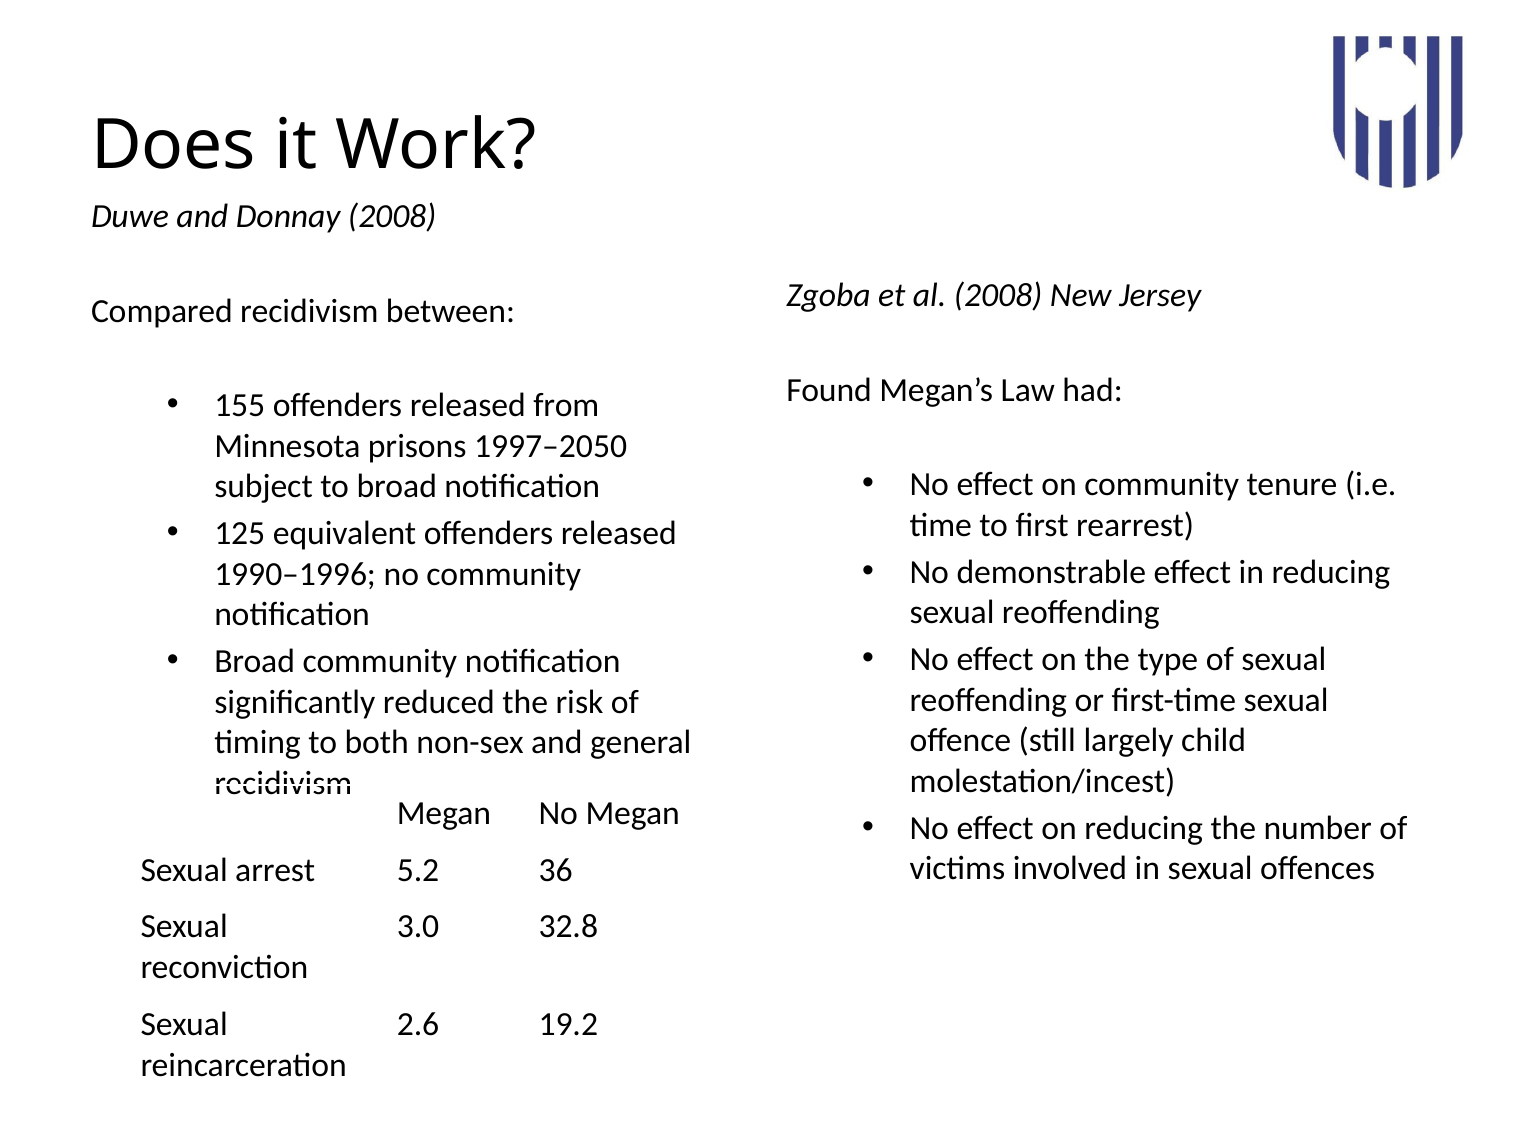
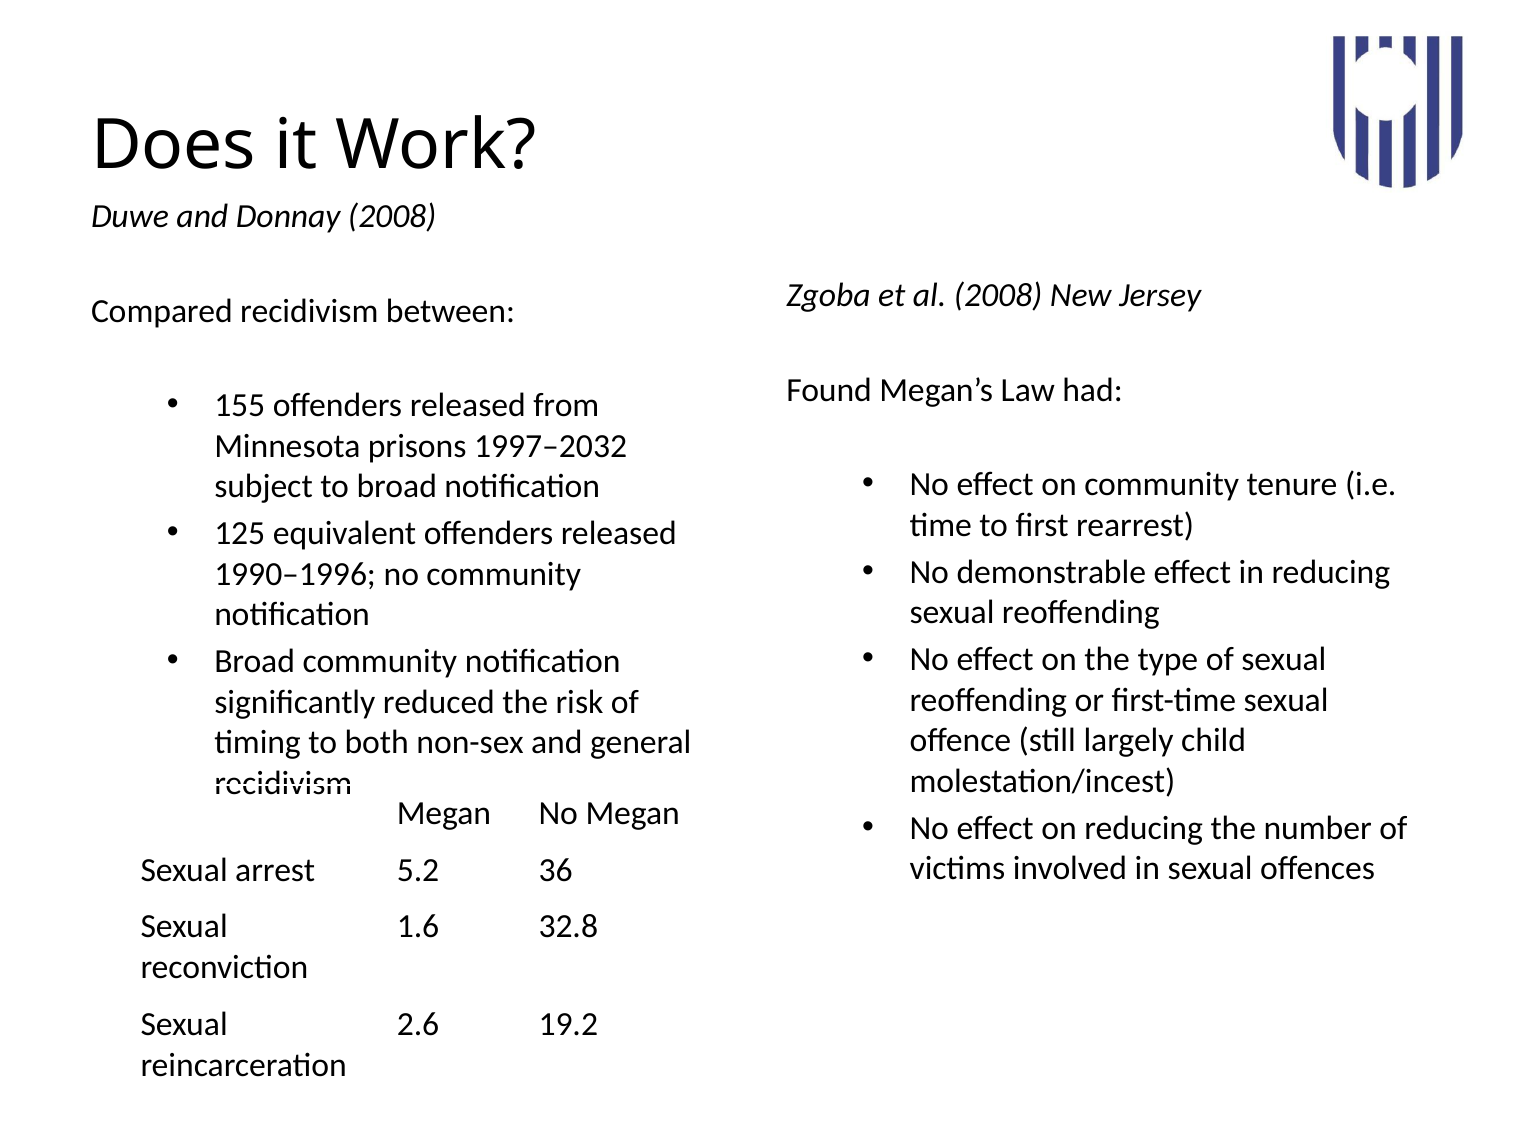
1997–2050: 1997–2050 -> 1997–2032 (551, 446)
3.0: 3.0 -> 1.6 (418, 926)
